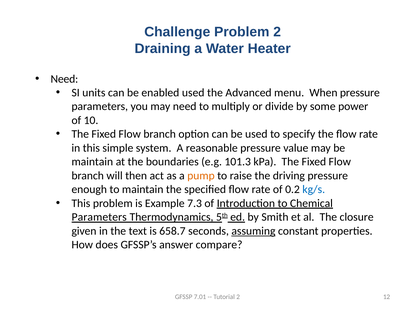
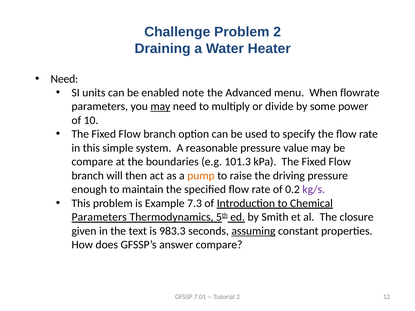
enabled used: used -> note (193, 93)
When pressure: pressure -> flowrate (360, 93)
may underline: none -> present (160, 107)
maintain: maintain -> compare (92, 162)
kg/s colour: blue -> purple (314, 190)
658.7: 658.7 -> 983.3 (172, 231)
